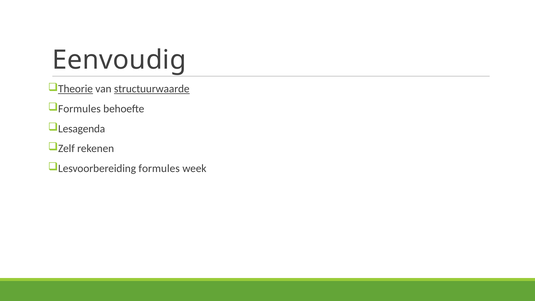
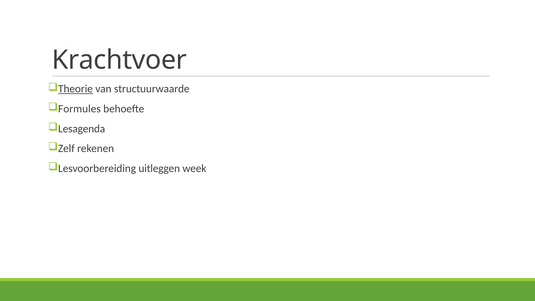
Eenvoudig: Eenvoudig -> Krachtvoer (119, 60)
structuurwaarde underline: present -> none (152, 89)
Lesvoorbereiding formules: formules -> uitleggen (159, 168)
